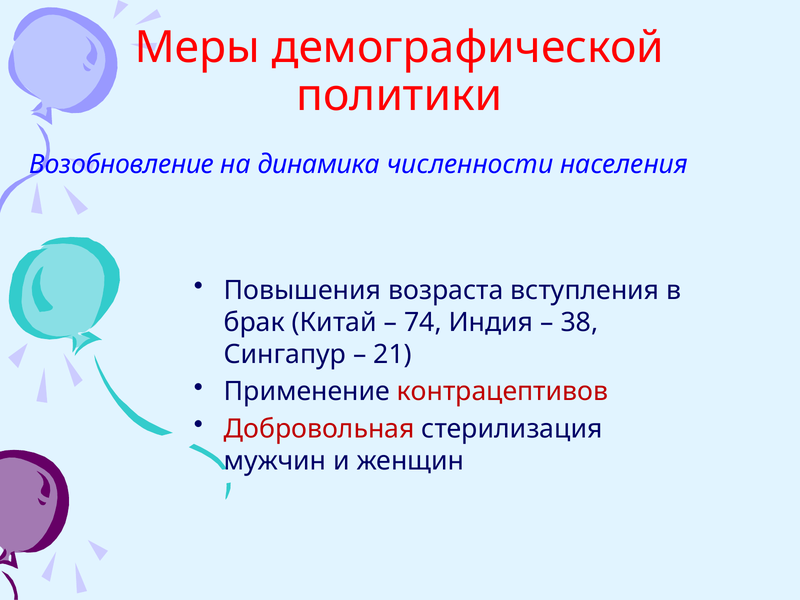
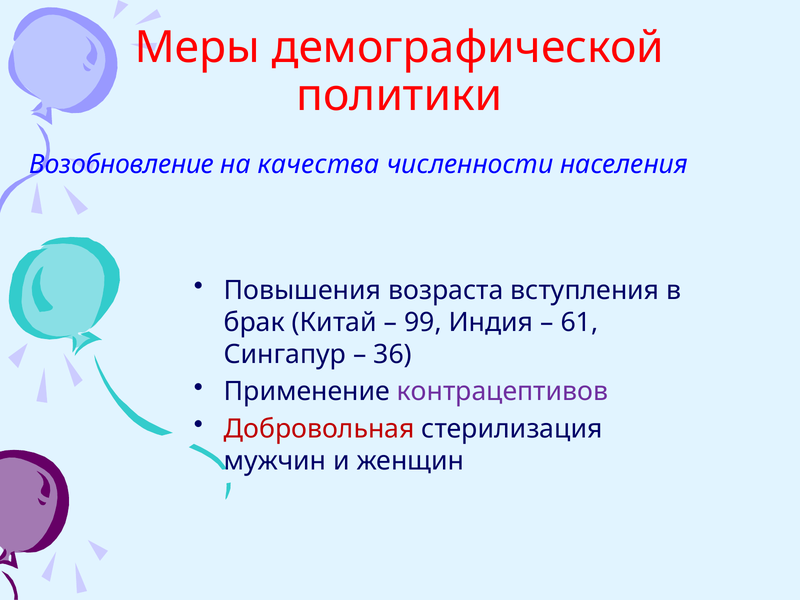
динамика: динамика -> качества (319, 164)
74: 74 -> 99 (423, 322)
38: 38 -> 61 (579, 322)
21: 21 -> 36 (393, 354)
контрацептивов colour: red -> purple (503, 392)
